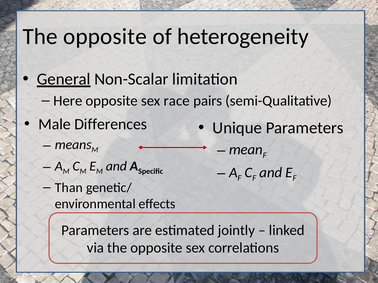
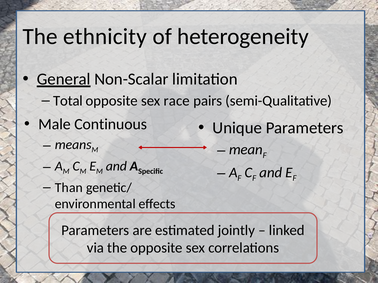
opposite: opposite -> ethnicity (105, 37)
Here: Here -> Total (68, 101)
Differences: Differences -> Continuous (111, 124)
